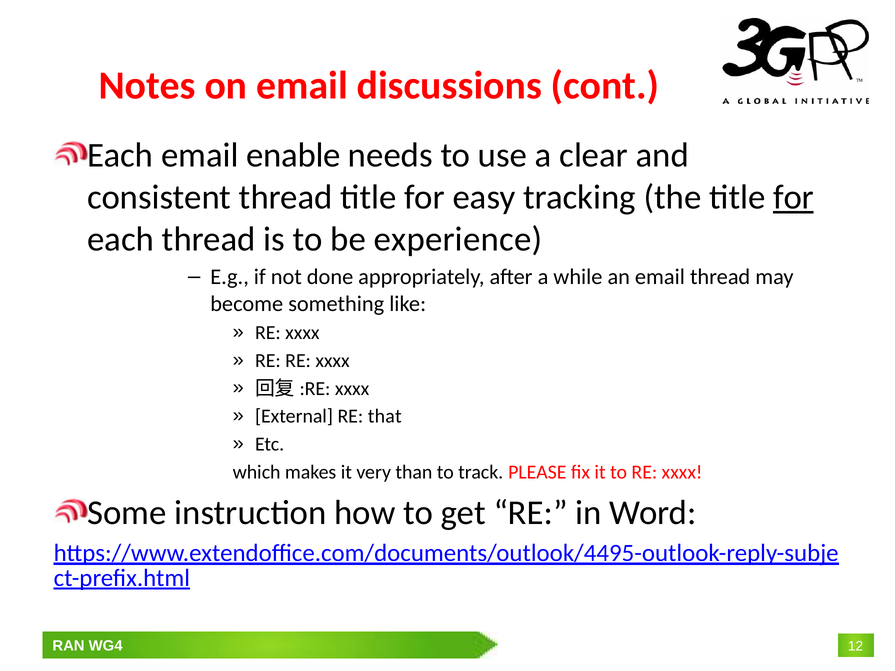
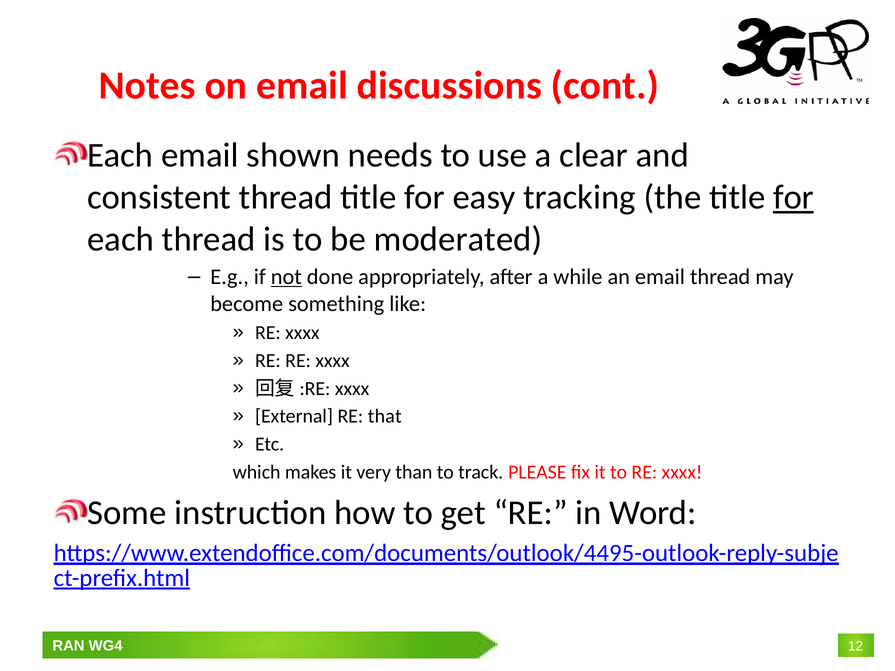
enable: enable -> shown (293, 156)
experience: experience -> moderated (458, 239)
not underline: none -> present (286, 277)
